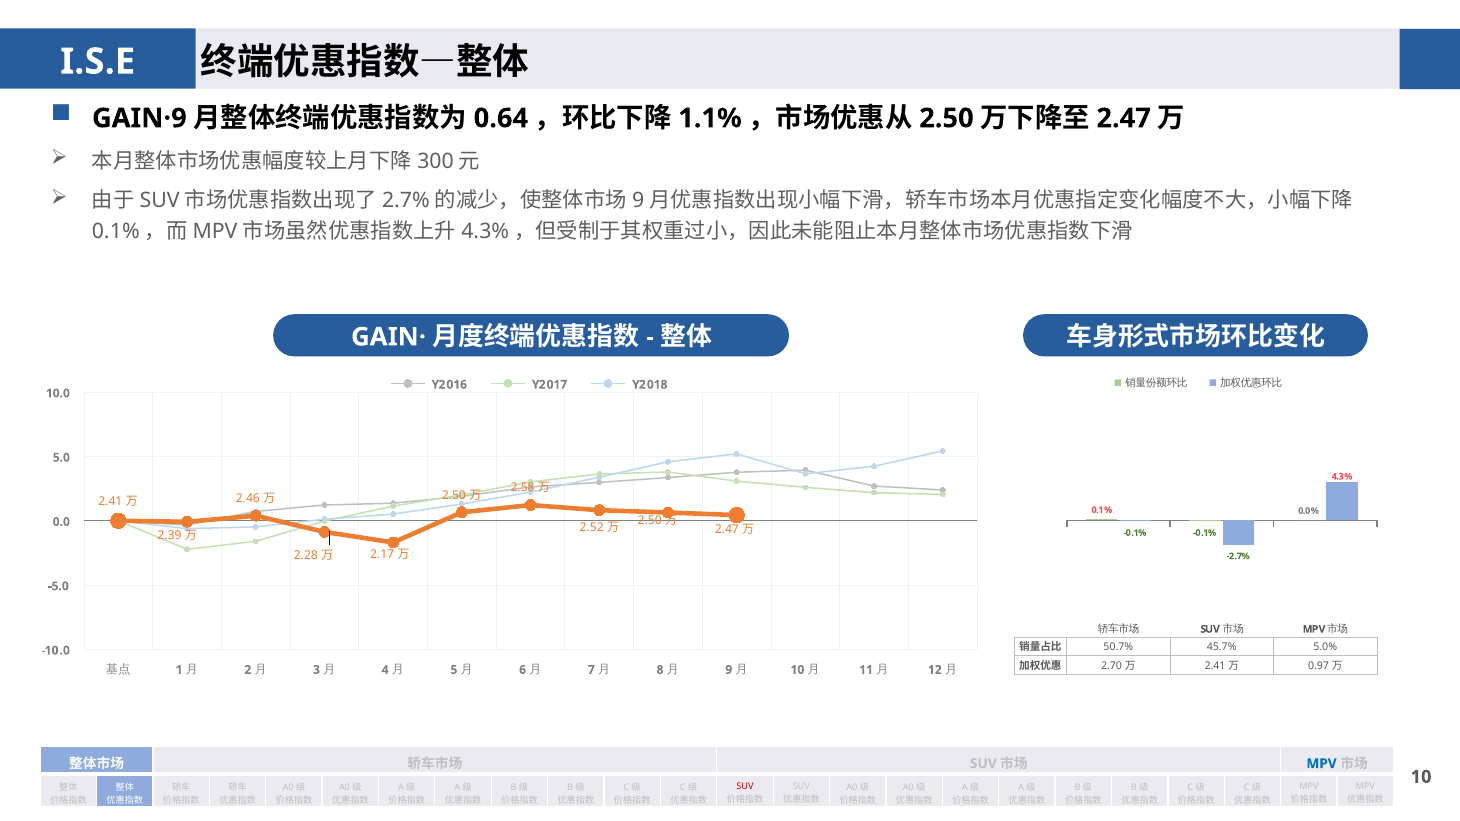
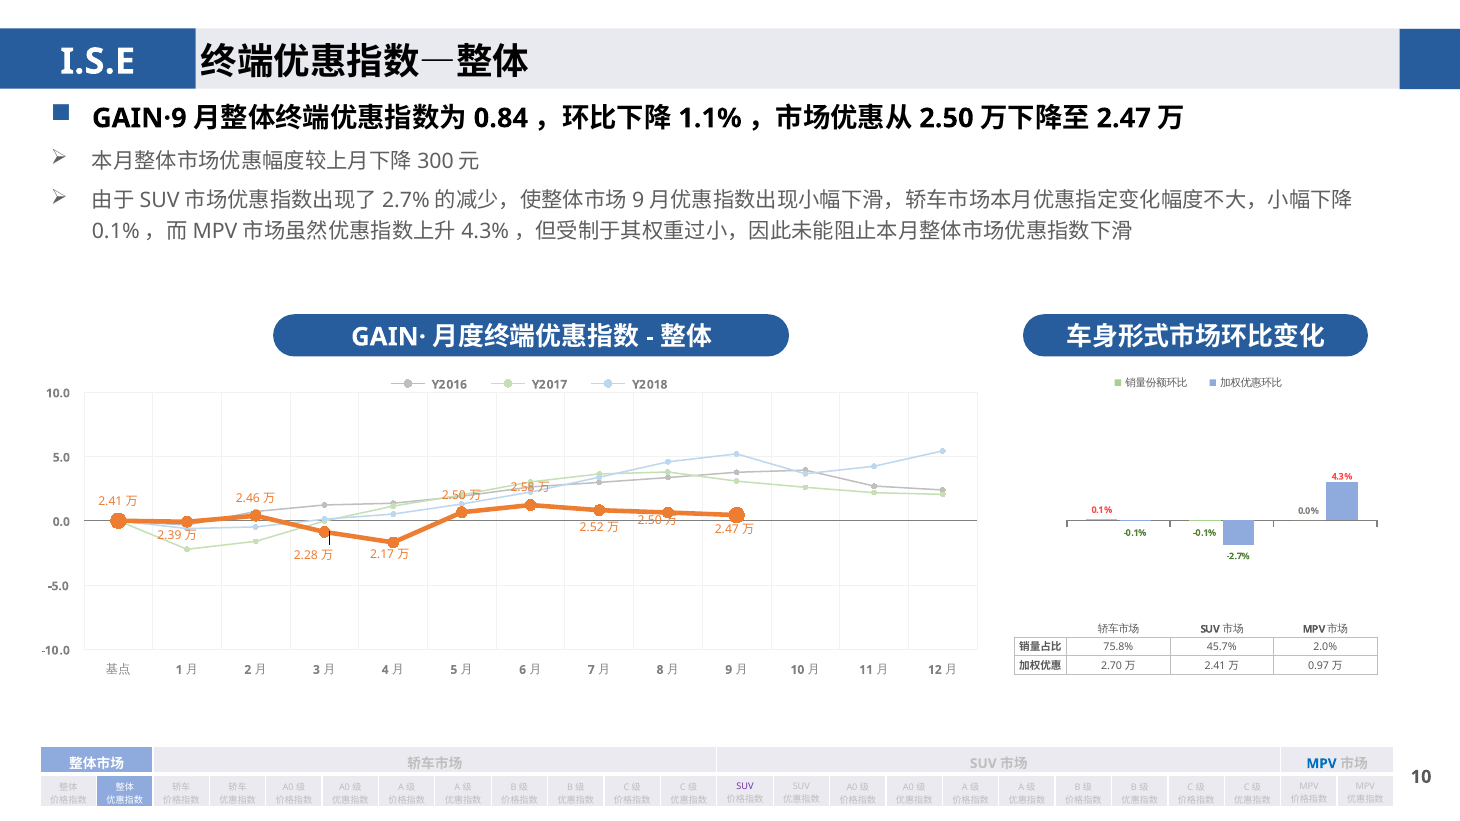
0.64: 0.64 -> 0.84 (501, 118)
50.7%: 50.7% -> 75.8% (1118, 647)
5.0%: 5.0% -> 2.0% (1325, 647)
SUV colour: red -> purple (745, 787)
